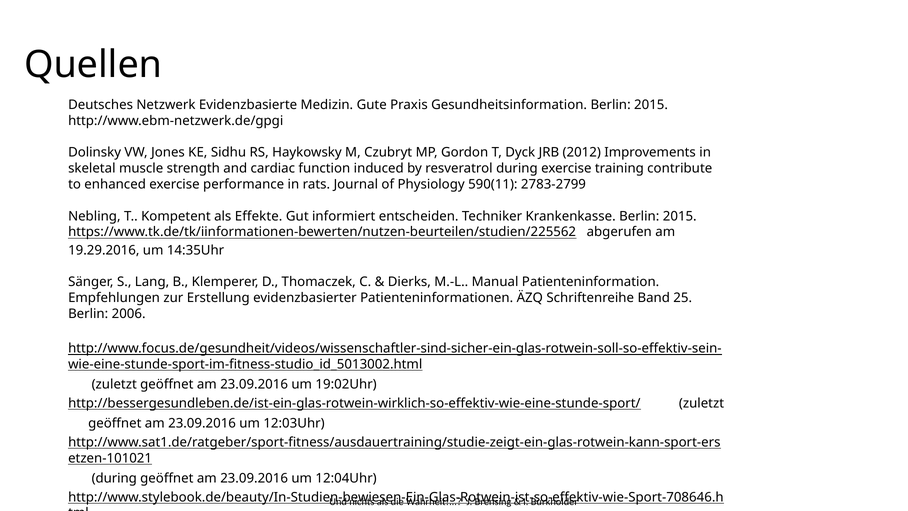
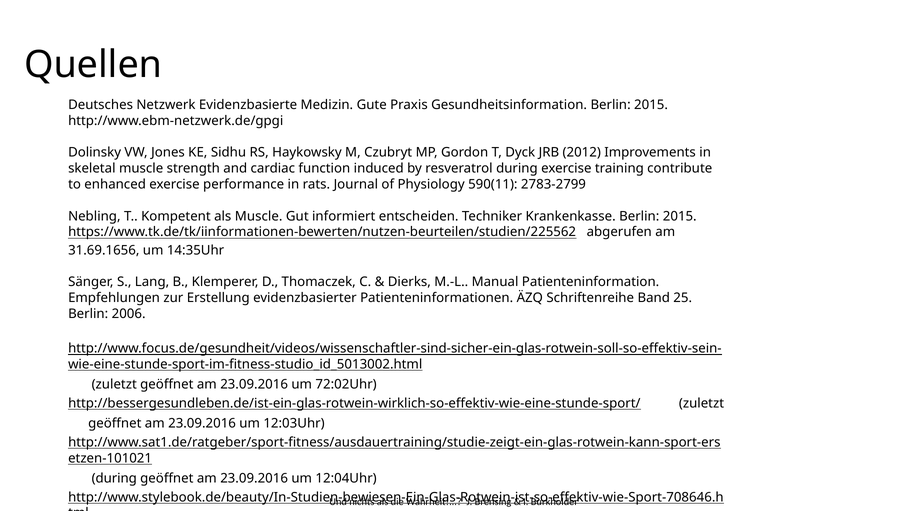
als Effekte: Effekte -> Muscle (259, 216)
19.29.2016: 19.29.2016 -> 31.69.1656 (104, 250)
19:02Uhr: 19:02Uhr -> 72:02Uhr (346, 384)
